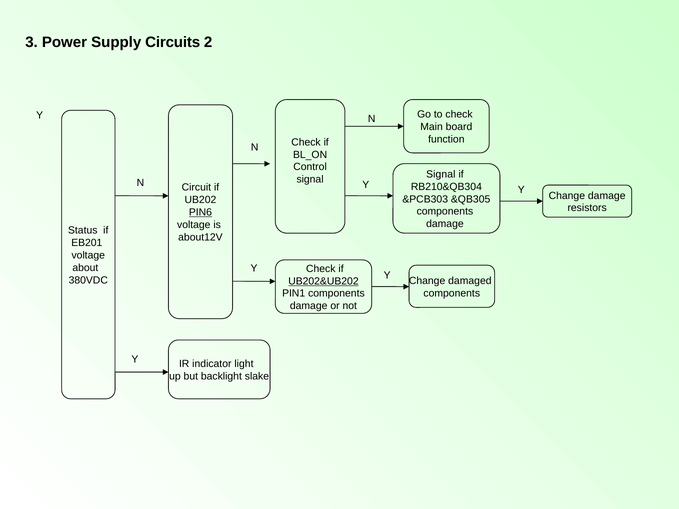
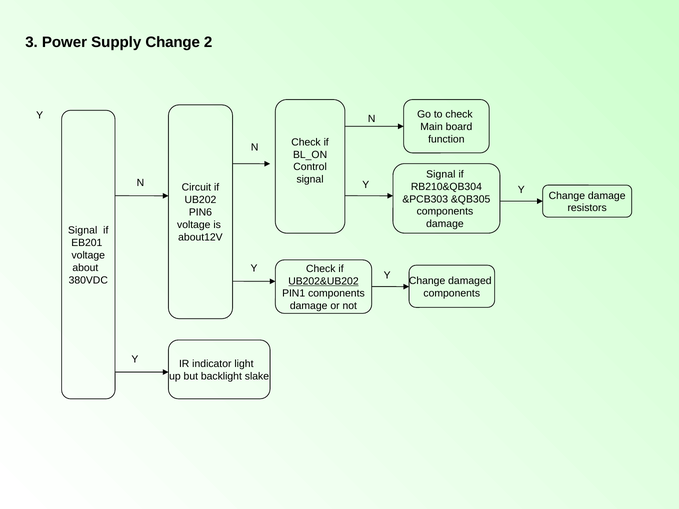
Supply Circuits: Circuits -> Change (173, 42)
PIN6 underline: present -> none (200, 213)
Status: Status -> Signal (83, 230)
